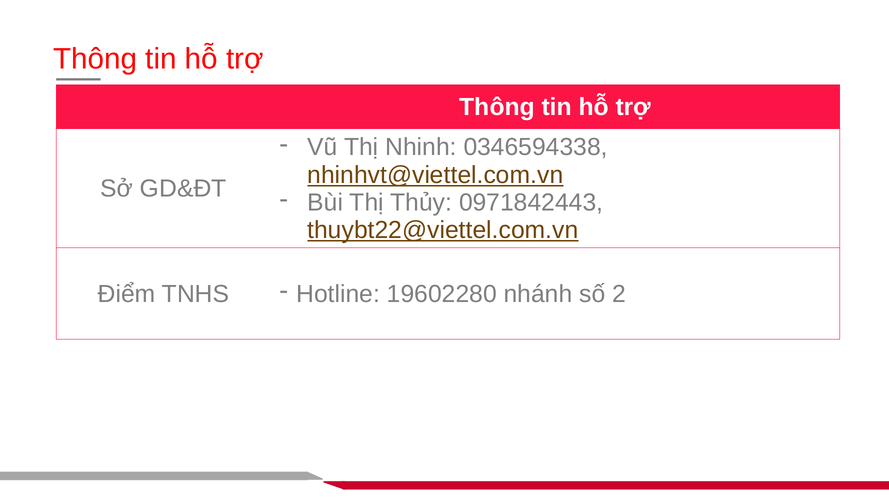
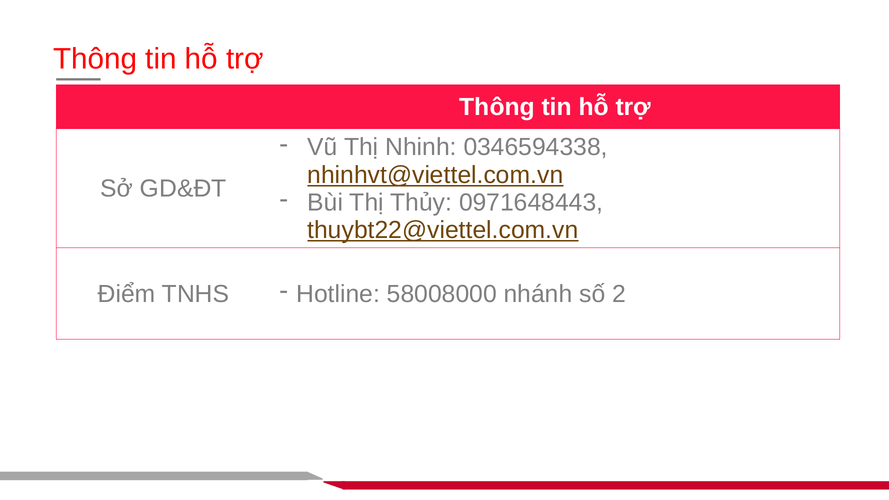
0971842443: 0971842443 -> 0971648443 (531, 202)
19602280: 19602280 -> 58008000 (442, 294)
